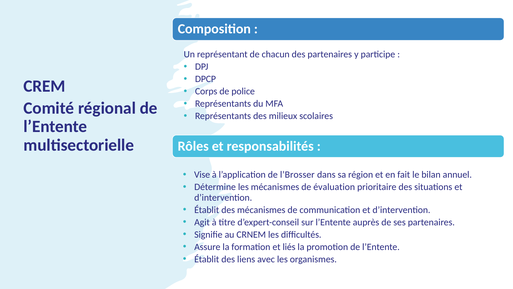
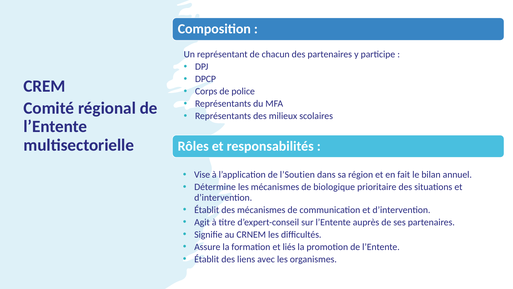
l’Brosser: l’Brosser -> l’Soutien (297, 175)
évaluation: évaluation -> biologique (334, 187)
